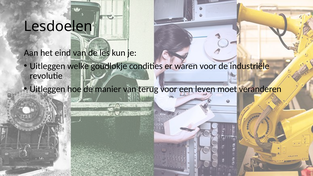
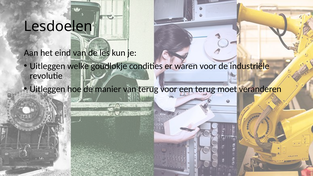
een leven: leven -> terug (205, 89)
